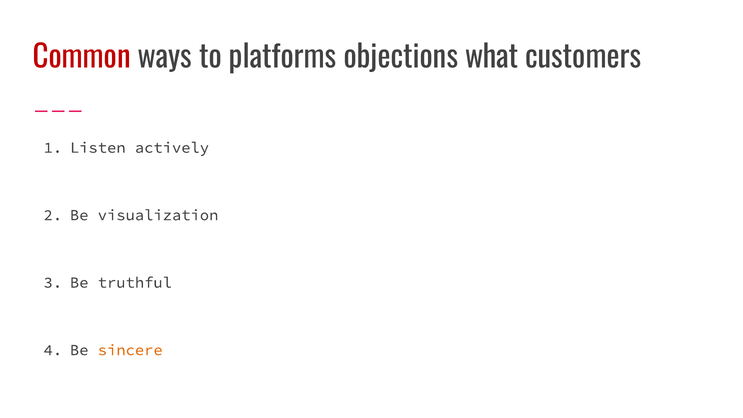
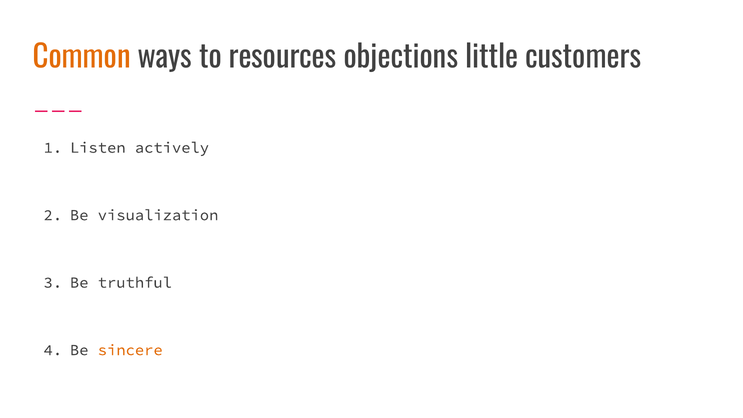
Common colour: red -> orange (82, 58)
platforms: platforms -> resources (283, 58)
what: what -> little (492, 58)
